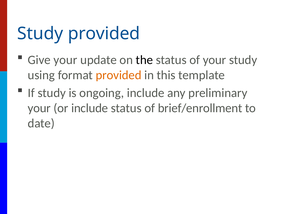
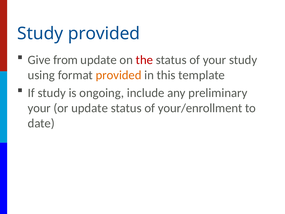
Give your: your -> from (66, 60)
the colour: black -> red (144, 60)
or include: include -> update (90, 108)
brief/enrollment: brief/enrollment -> your/enrollment (200, 108)
